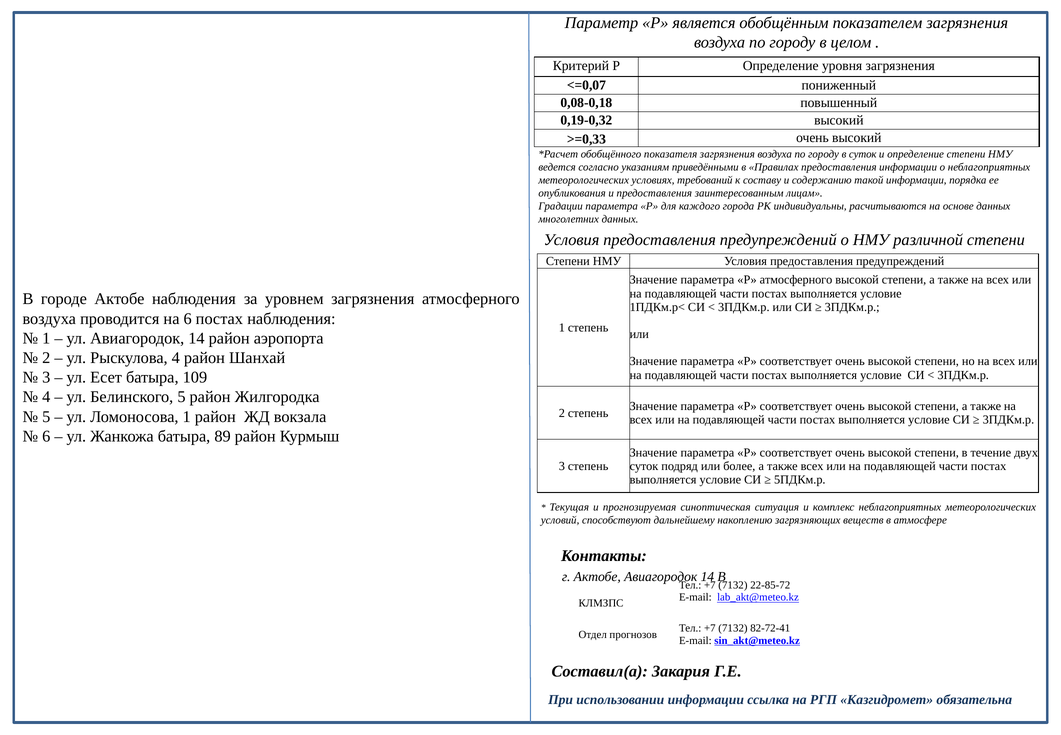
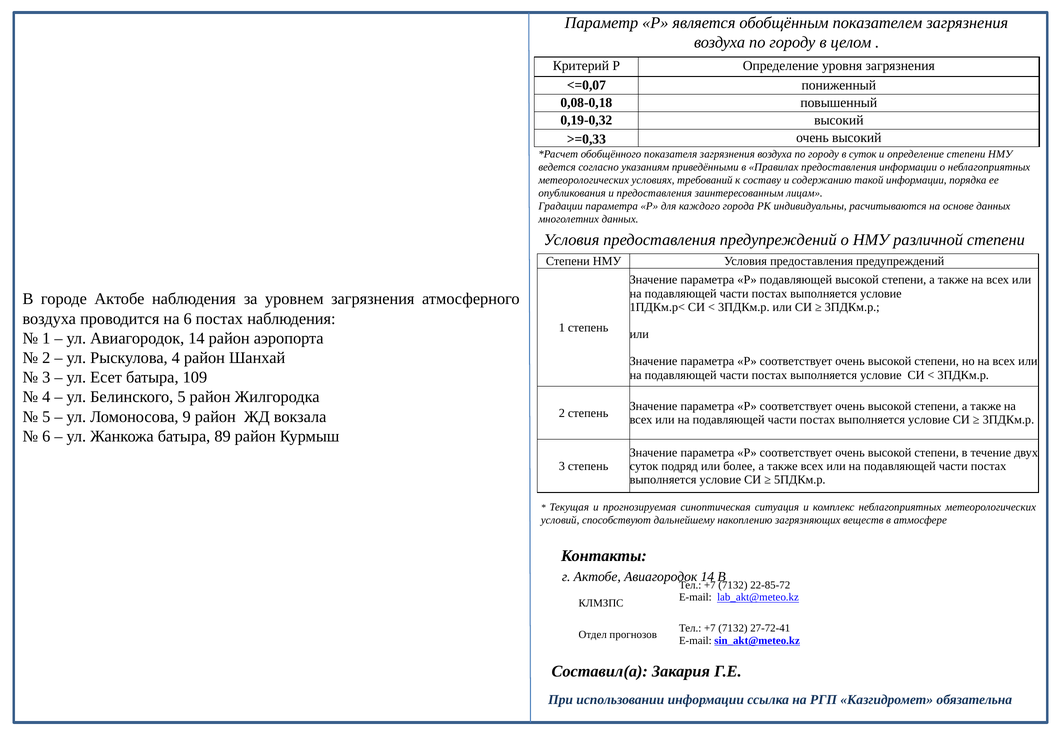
Р атмосферного: атмосферного -> подавляющей (796, 280)
Ломоносова 1: 1 -> 9 (187, 416)
82-72-41: 82-72-41 -> 27-72-41 (770, 628)
